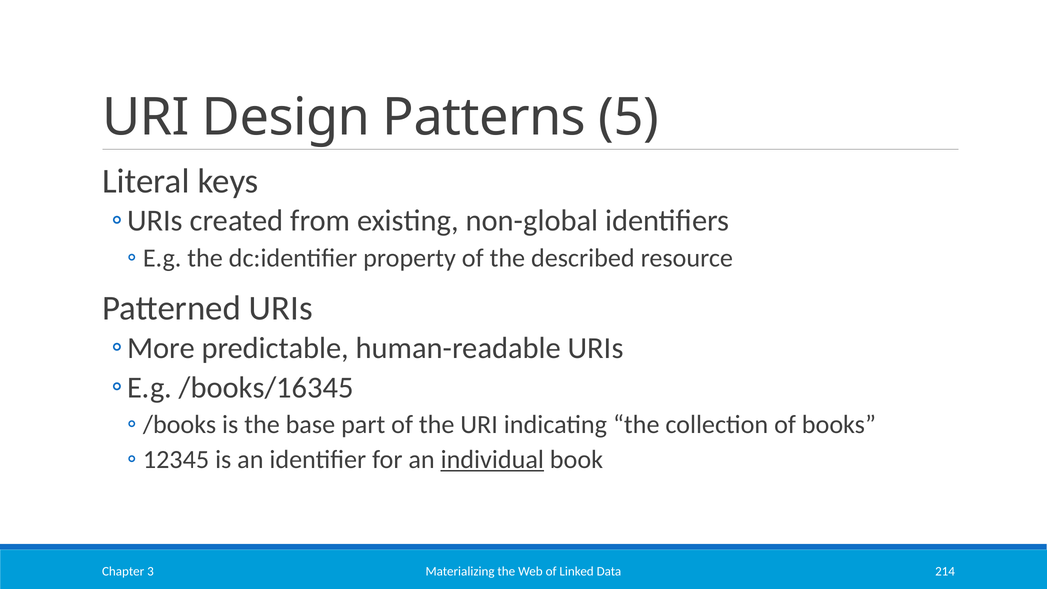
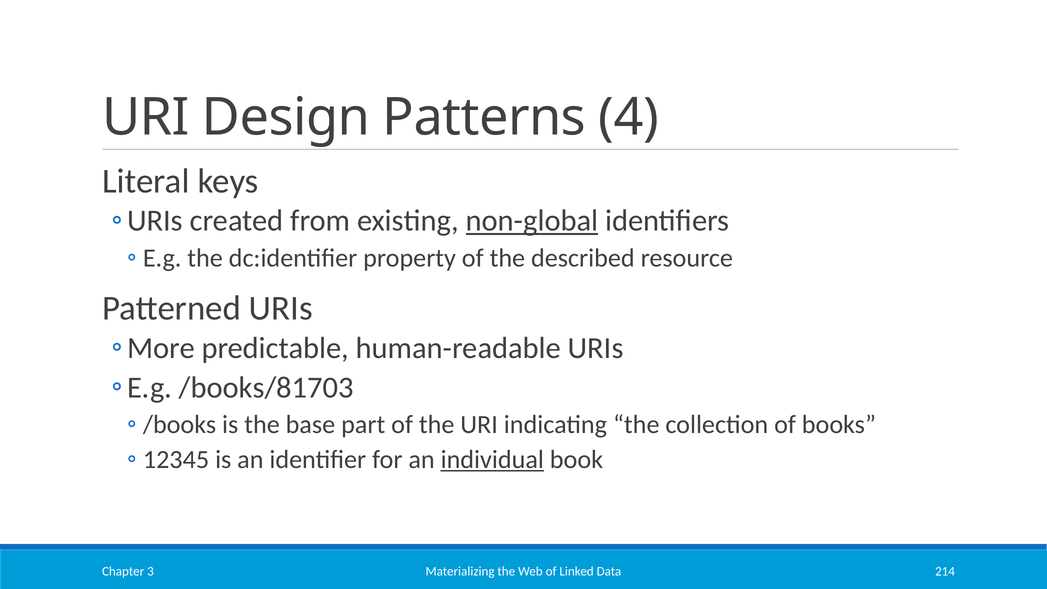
5: 5 -> 4 (629, 117)
non-global underline: none -> present (532, 221)
/books/16345: /books/16345 -> /books/81703 (266, 388)
